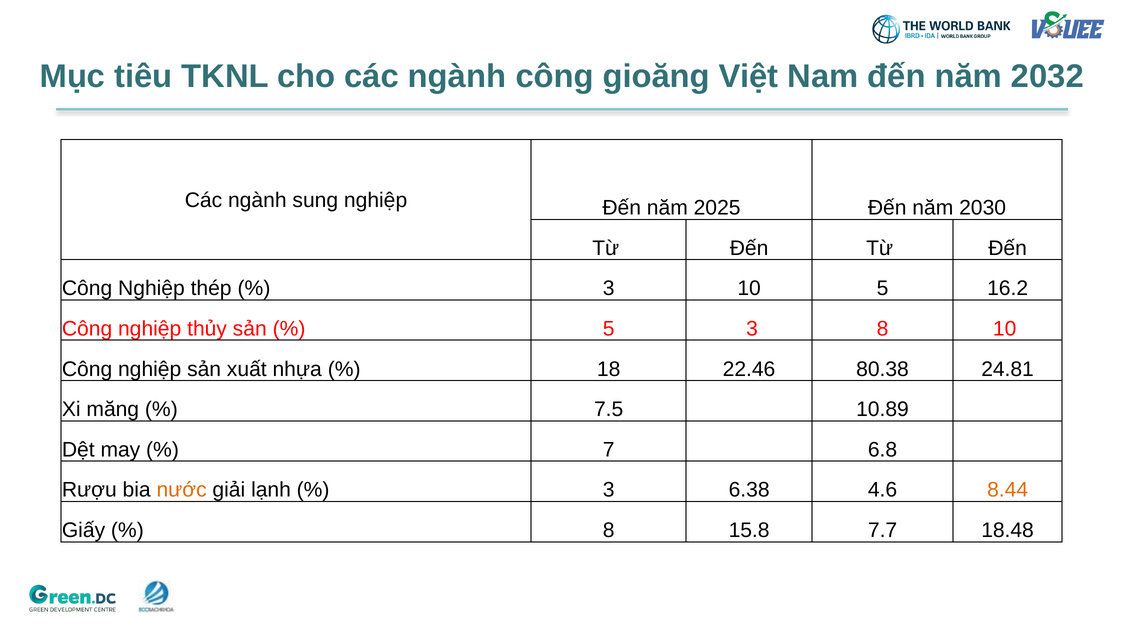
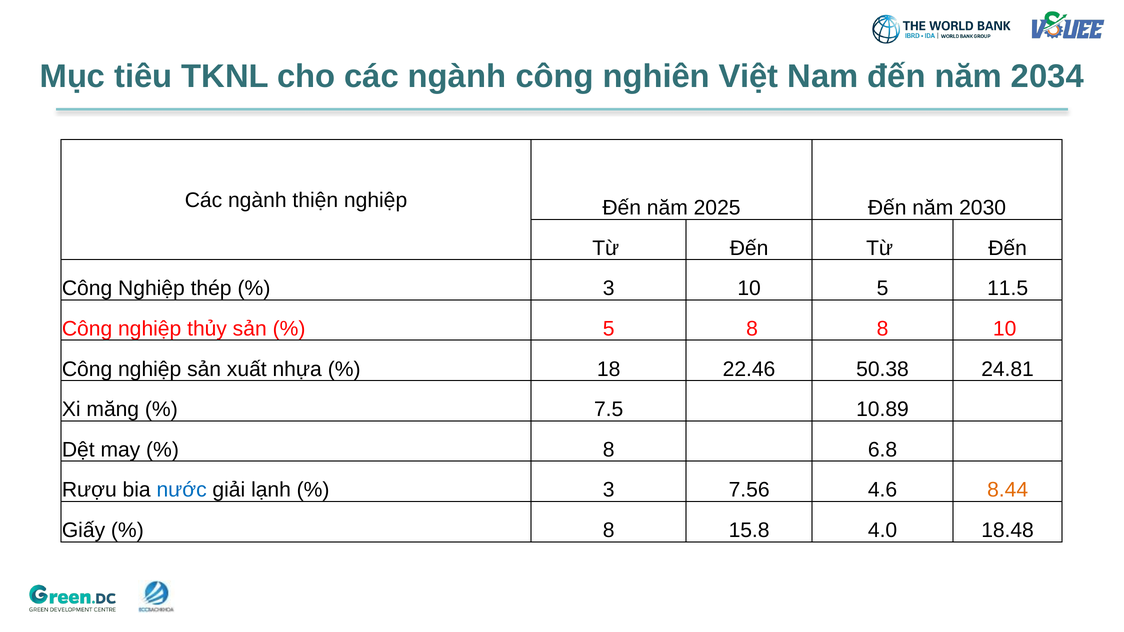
gioăng: gioăng -> nghiên (656, 77)
2032: 2032 -> 2034 (1047, 77)
sung: sung -> thiện (315, 201)
16.2: 16.2 -> 11.5 (1008, 289)
5 3: 3 -> 8 (752, 329)
80.38: 80.38 -> 50.38 (883, 369)
7: 7 -> 8 (609, 450)
nước colour: orange -> blue (182, 490)
6.38: 6.38 -> 7.56 (749, 490)
7.7: 7.7 -> 4.0 (883, 531)
